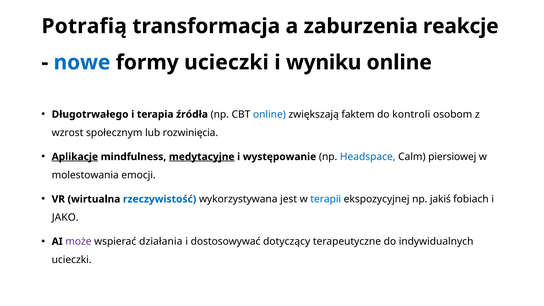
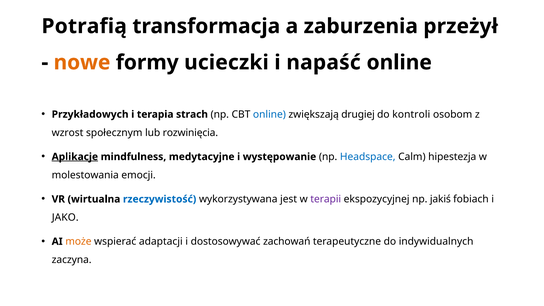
reakcje: reakcje -> przeżył (461, 26)
nowe colour: blue -> orange (82, 62)
wyniku: wyniku -> napaść (323, 62)
Długotrwałego: Długotrwałego -> Przykładowych (90, 114)
źródła: źródła -> strach (192, 114)
faktem: faktem -> drugiej (358, 114)
medytacyjne underline: present -> none (202, 157)
piersiowej: piersiowej -> hipestezja (452, 157)
terapii colour: blue -> purple (326, 199)
może colour: purple -> orange (78, 242)
działania: działania -> adaptacji (161, 242)
dotyczący: dotyczący -> zachowań (287, 242)
ucieczki: ucieczki -> zaczyna (72, 260)
